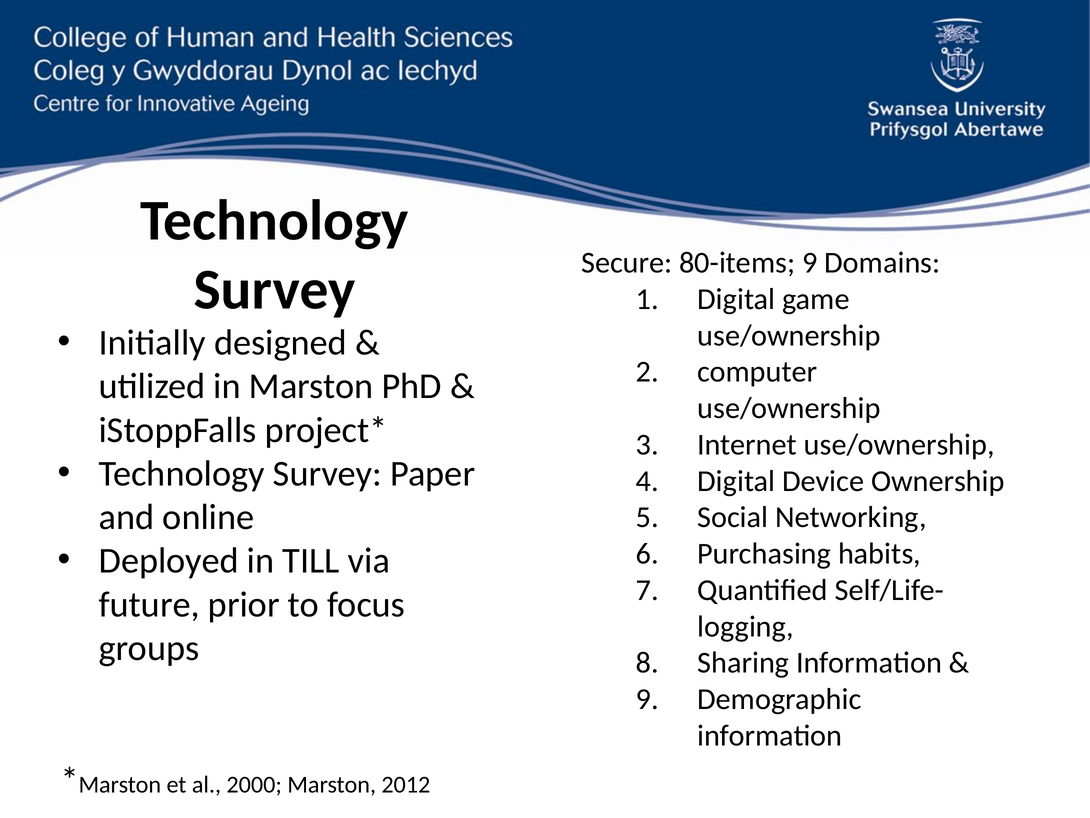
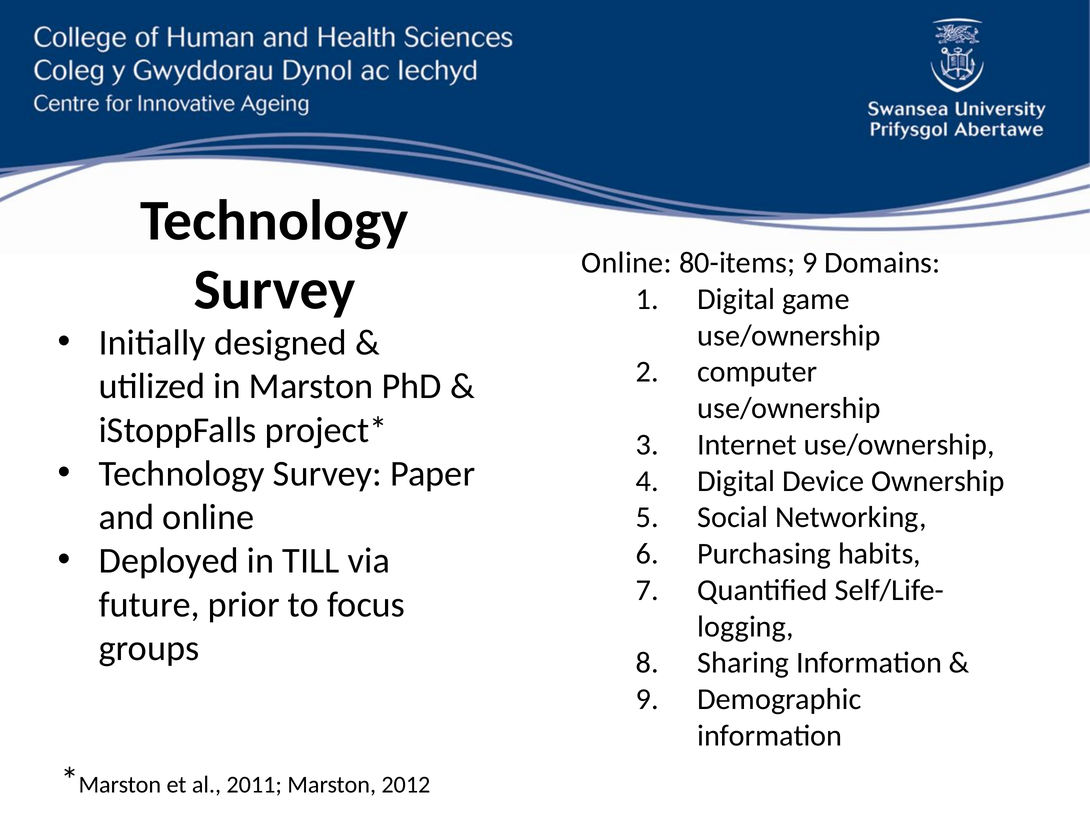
Secure: Secure -> Online (627, 263)
2000: 2000 -> 2011 (254, 784)
